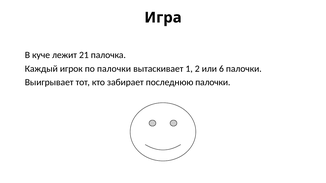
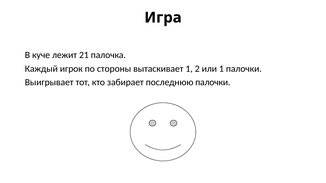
по палочки: палочки -> стороны (114, 69)
или 6: 6 -> 1 (221, 69)
